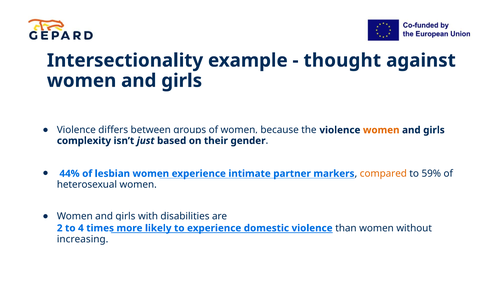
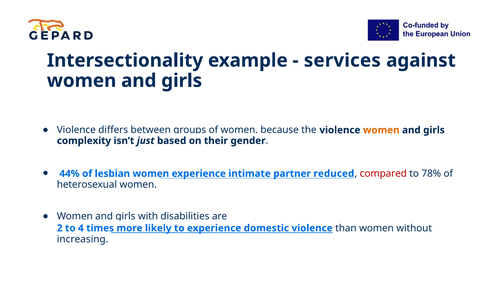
thought: thought -> services (342, 61)
markers: markers -> reduced (334, 174)
compared colour: orange -> red (383, 174)
59%: 59% -> 78% (431, 174)
